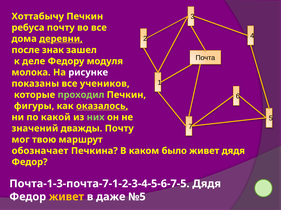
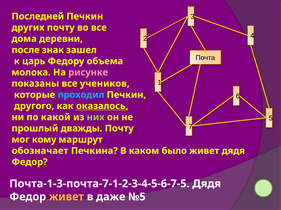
Хоттабычу: Хоттабычу -> Последней (38, 16)
ребуса: ребуса -> других (28, 28)
деревни underline: present -> none (61, 39)
деле: деле -> царь (34, 61)
модуля: модуля -> объема (105, 61)
рисунке colour: white -> pink (88, 73)
проходил colour: light green -> light blue (81, 95)
фигуры: фигуры -> другого (34, 106)
значений: значений -> прошлый (35, 129)
твою: твою -> кому (44, 140)
